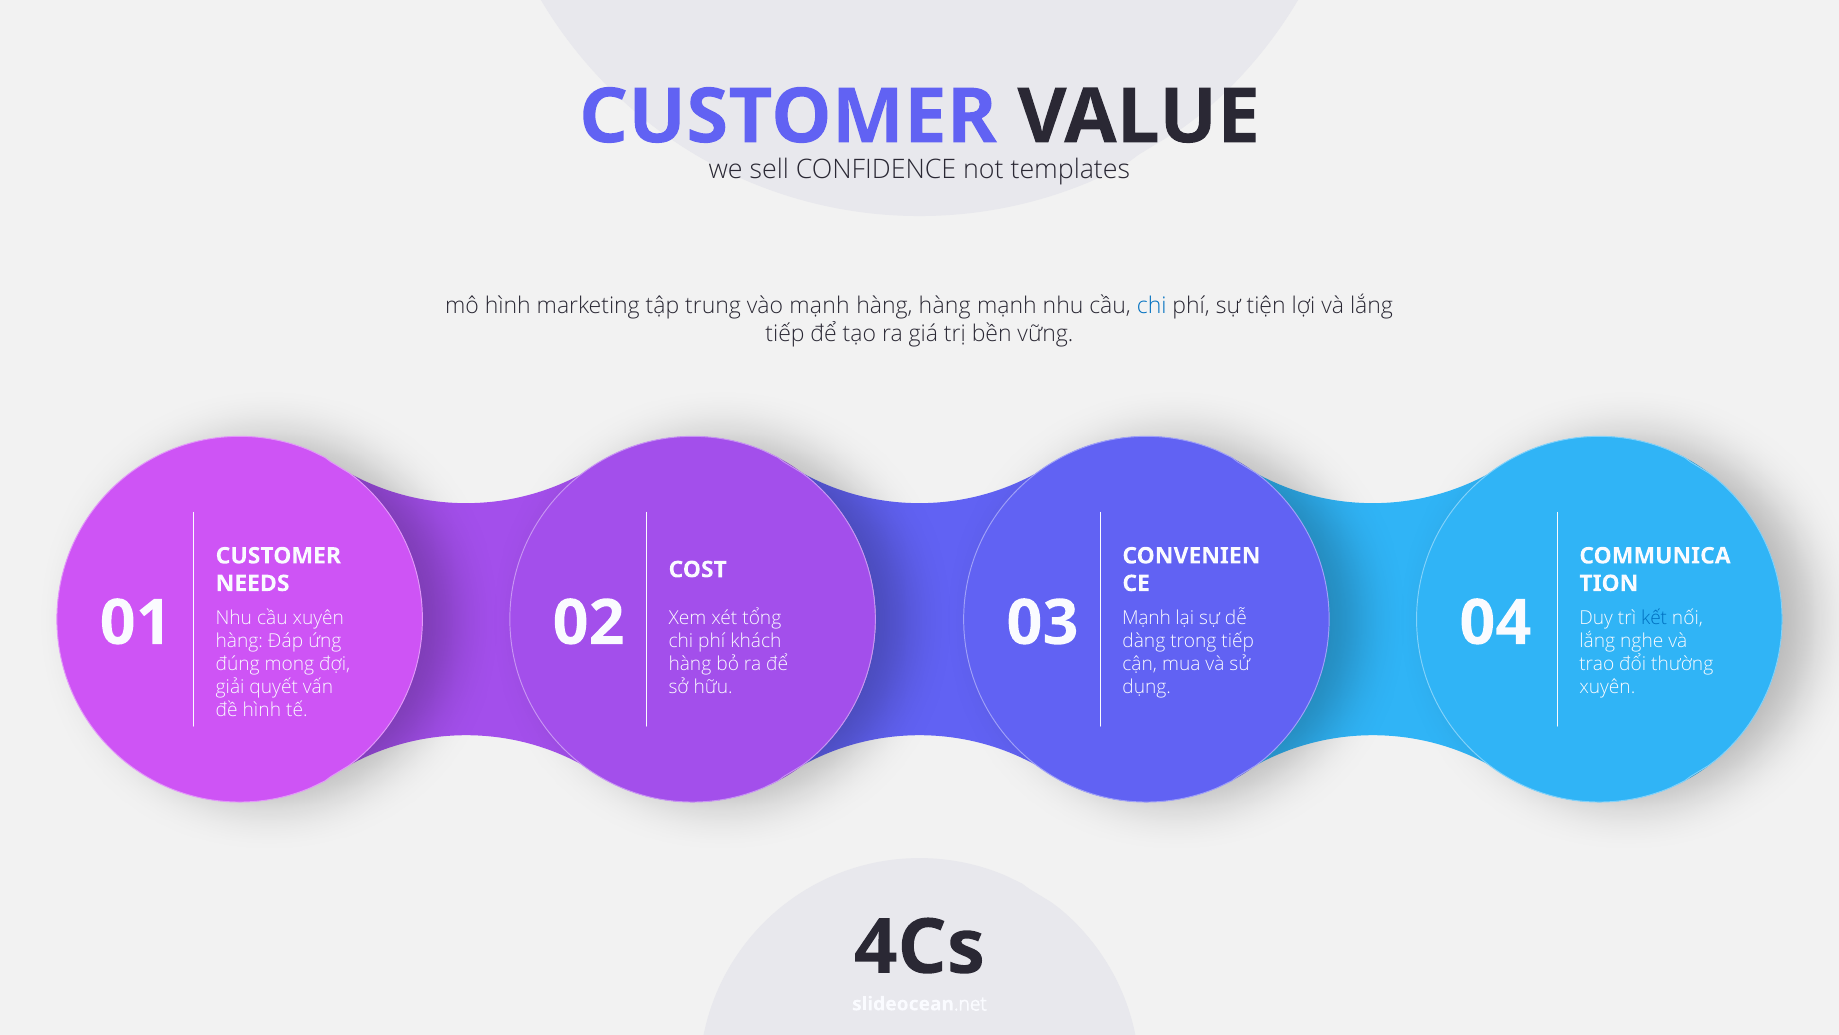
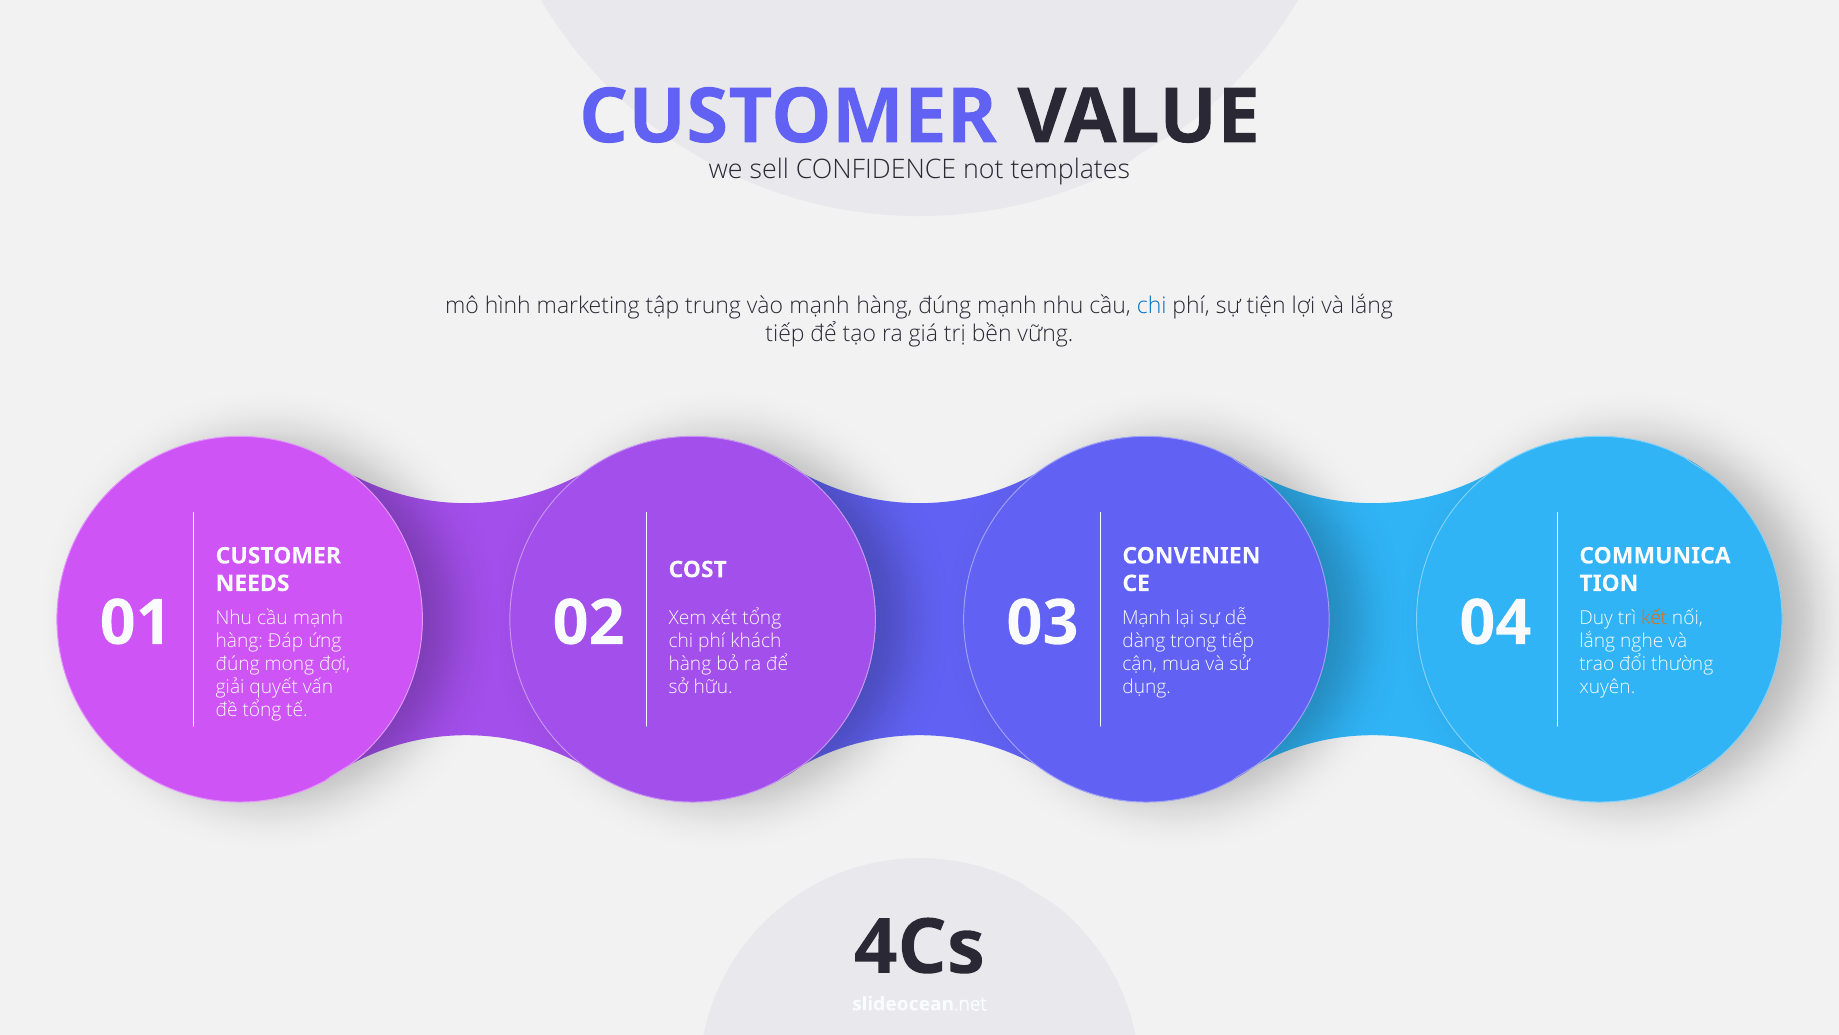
hàng hàng: hàng -> đúng (945, 306)
cầu xuyên: xuyên -> mạnh (318, 618)
kết colour: blue -> orange (1654, 618)
đề hình: hình -> tổng (262, 710)
